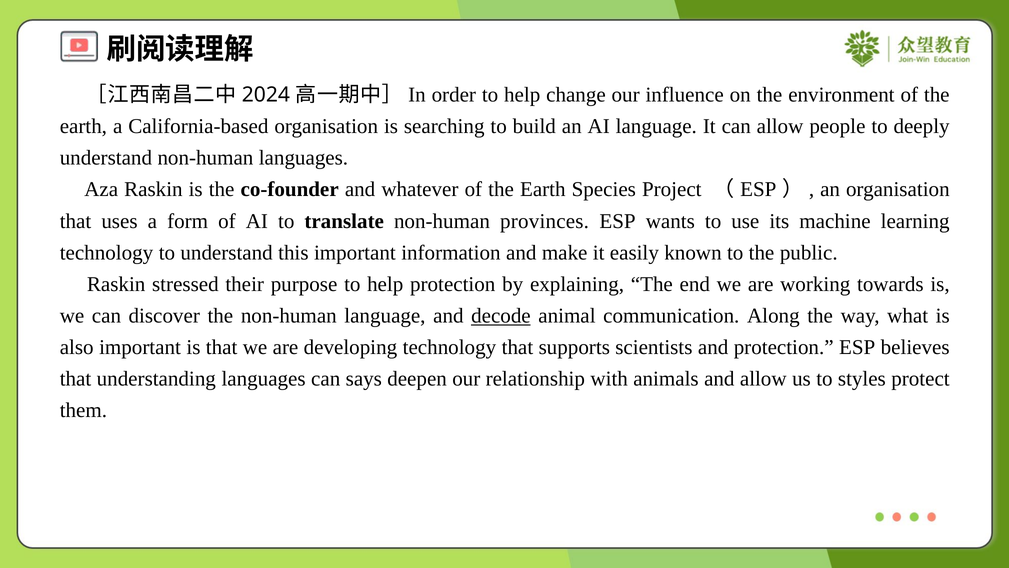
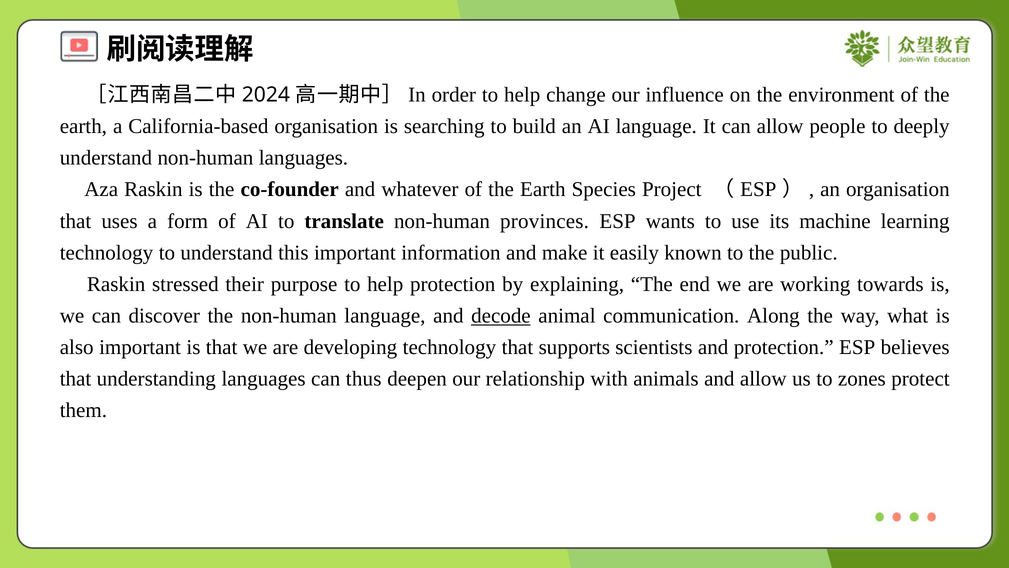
says: says -> thus (364, 379)
styles: styles -> zones (862, 379)
